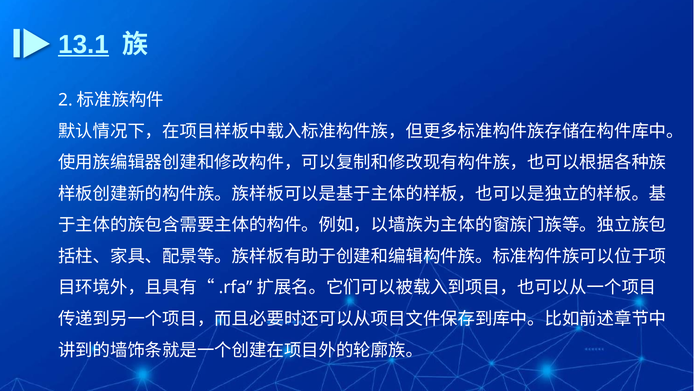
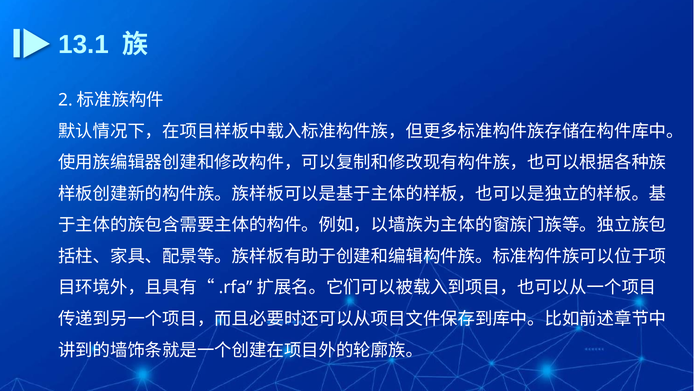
13.1 underline: present -> none (83, 45)
